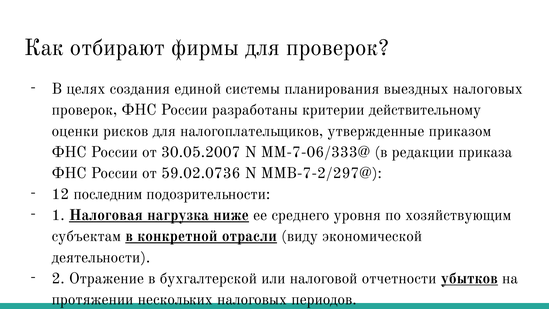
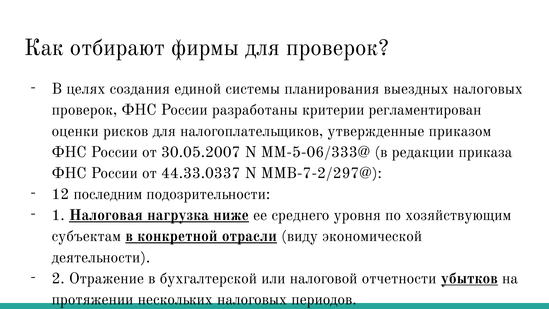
действительному: действительному -> регламентирован (425, 110)
ММ-7-06/333@: ММ-7-06/333@ -> ММ-5-06/333@ (315, 152)
59.02.0736: 59.02.0736 -> 44.33.0337 (201, 173)
